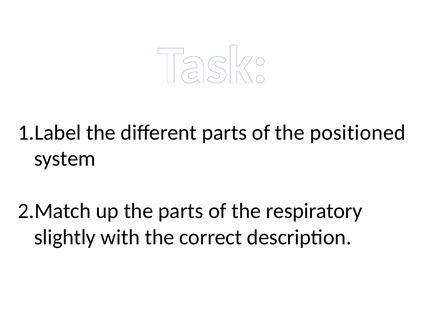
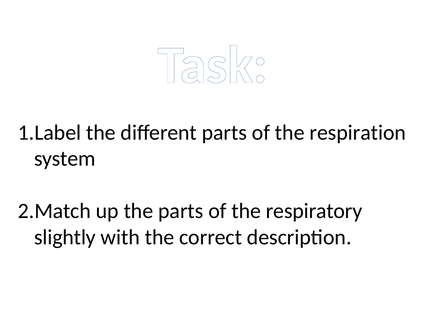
positioned: positioned -> respiration (358, 133)
